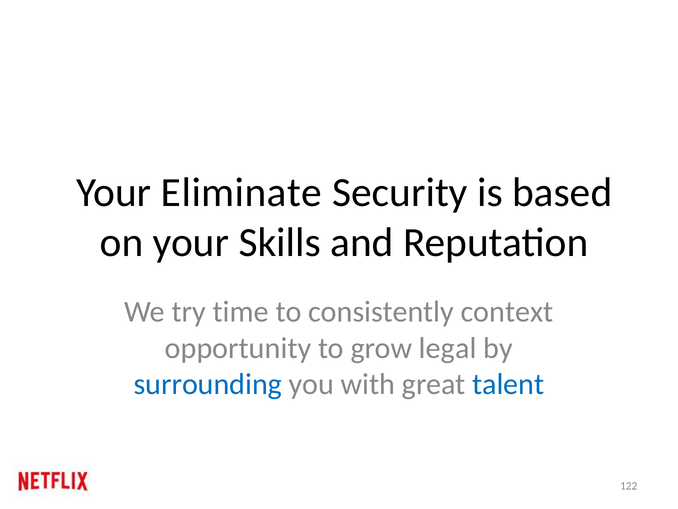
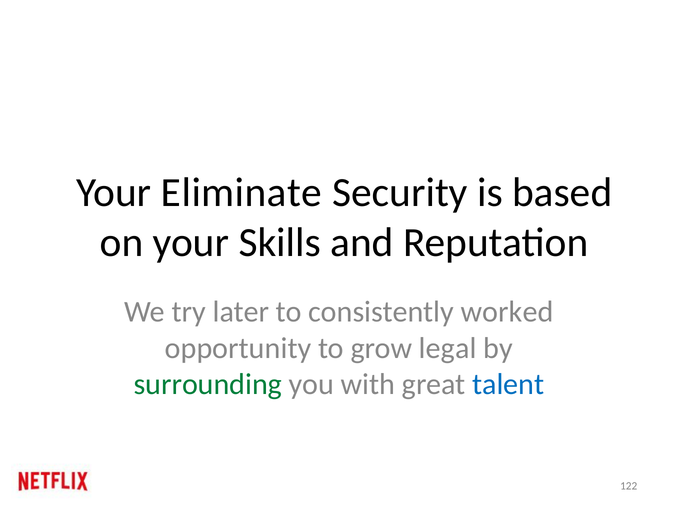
time: time -> later (241, 312)
context: context -> worked (507, 312)
surrounding colour: blue -> green (208, 384)
